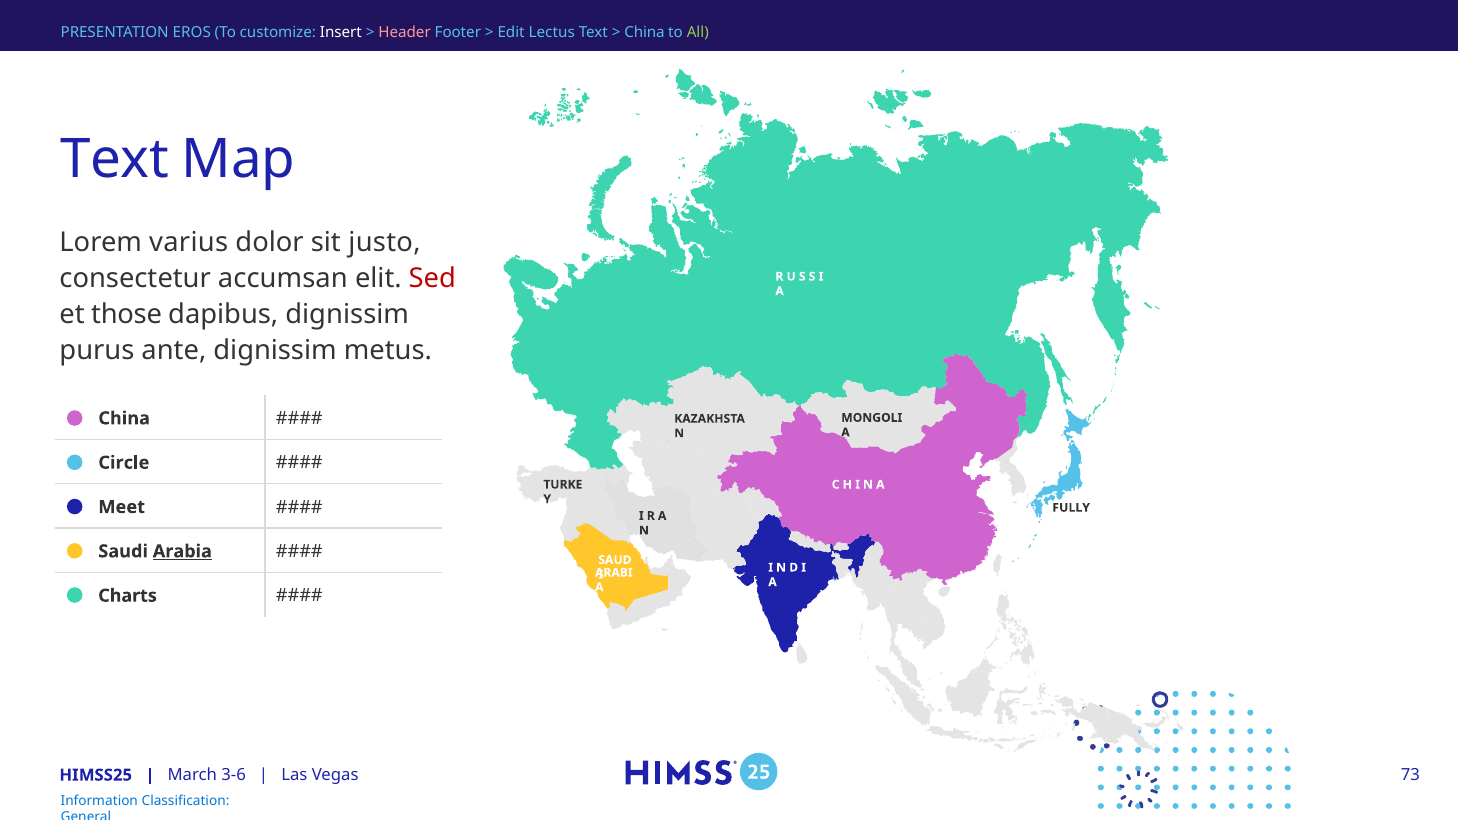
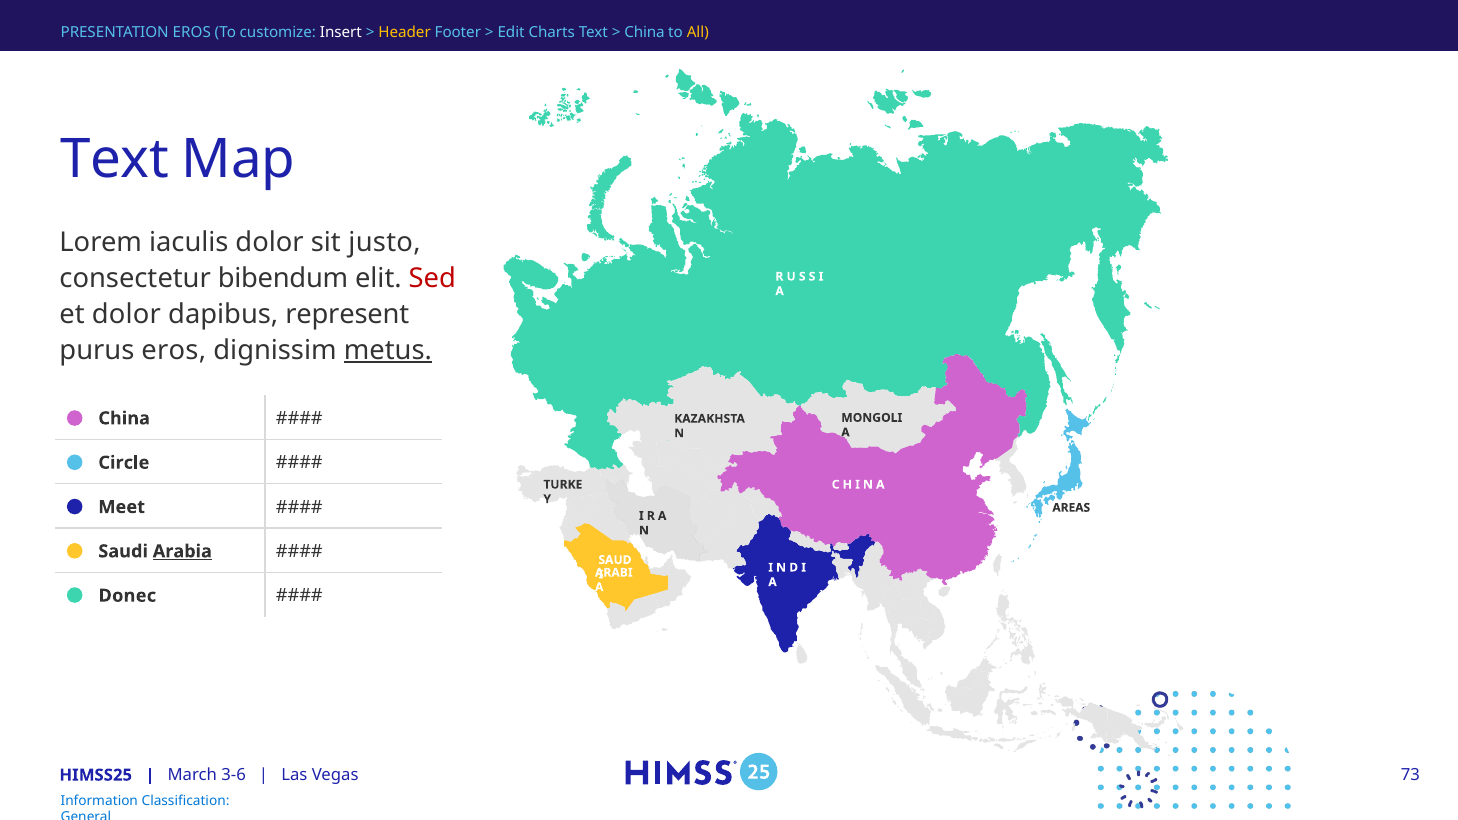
Header colour: pink -> yellow (405, 33)
Lectus: Lectus -> Charts (552, 33)
All colour: light green -> yellow (698, 33)
varius: varius -> iaculis (189, 242)
accumsan: accumsan -> bibendum (283, 278)
et those: those -> dolor (126, 314)
dapibus dignissim: dignissim -> represent (347, 314)
purus ante: ante -> eros (174, 351)
metus underline: none -> present (388, 351)
FULLY: FULLY -> AREAS (1071, 508)
Charts: Charts -> Donec (127, 596)
